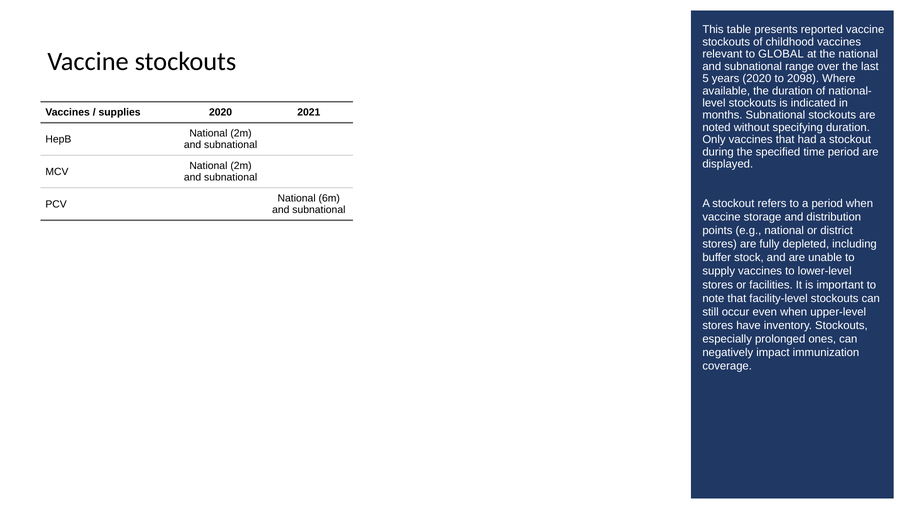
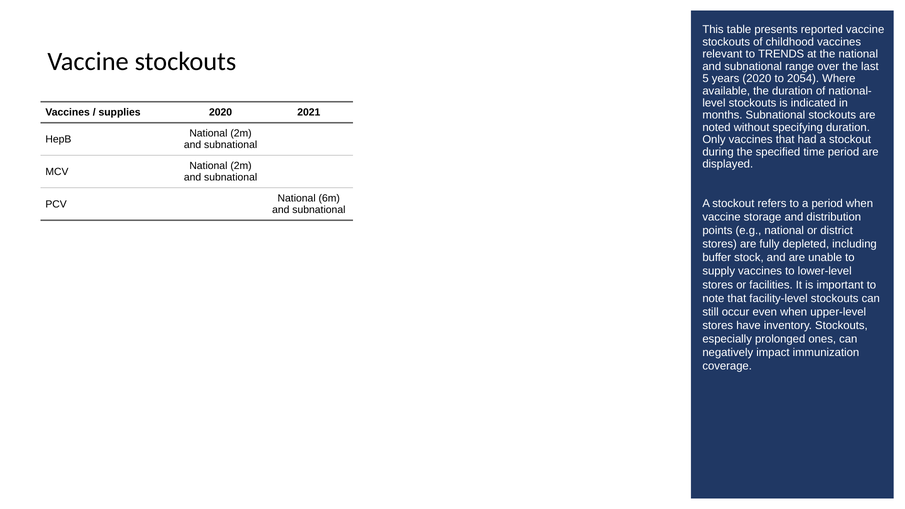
GLOBAL: GLOBAL -> TRENDS (781, 54)
2098: 2098 -> 2054 (803, 79)
